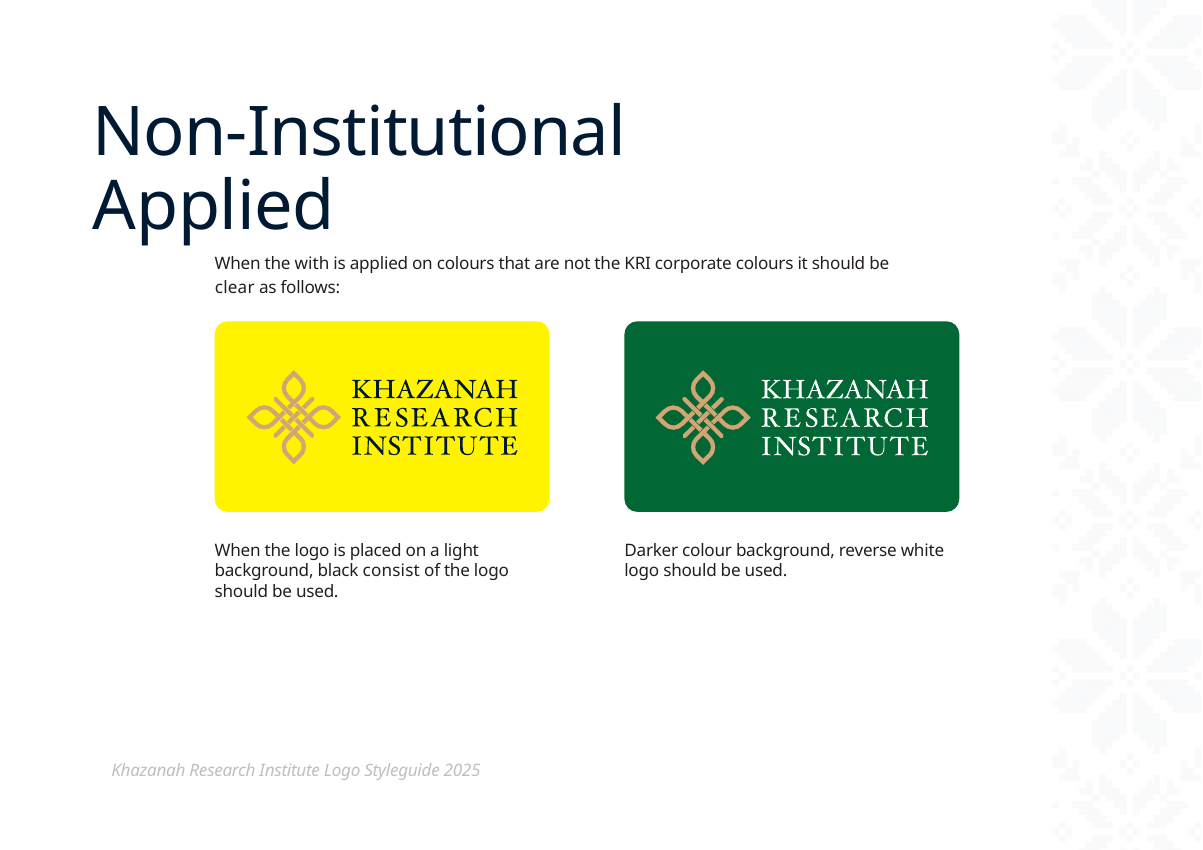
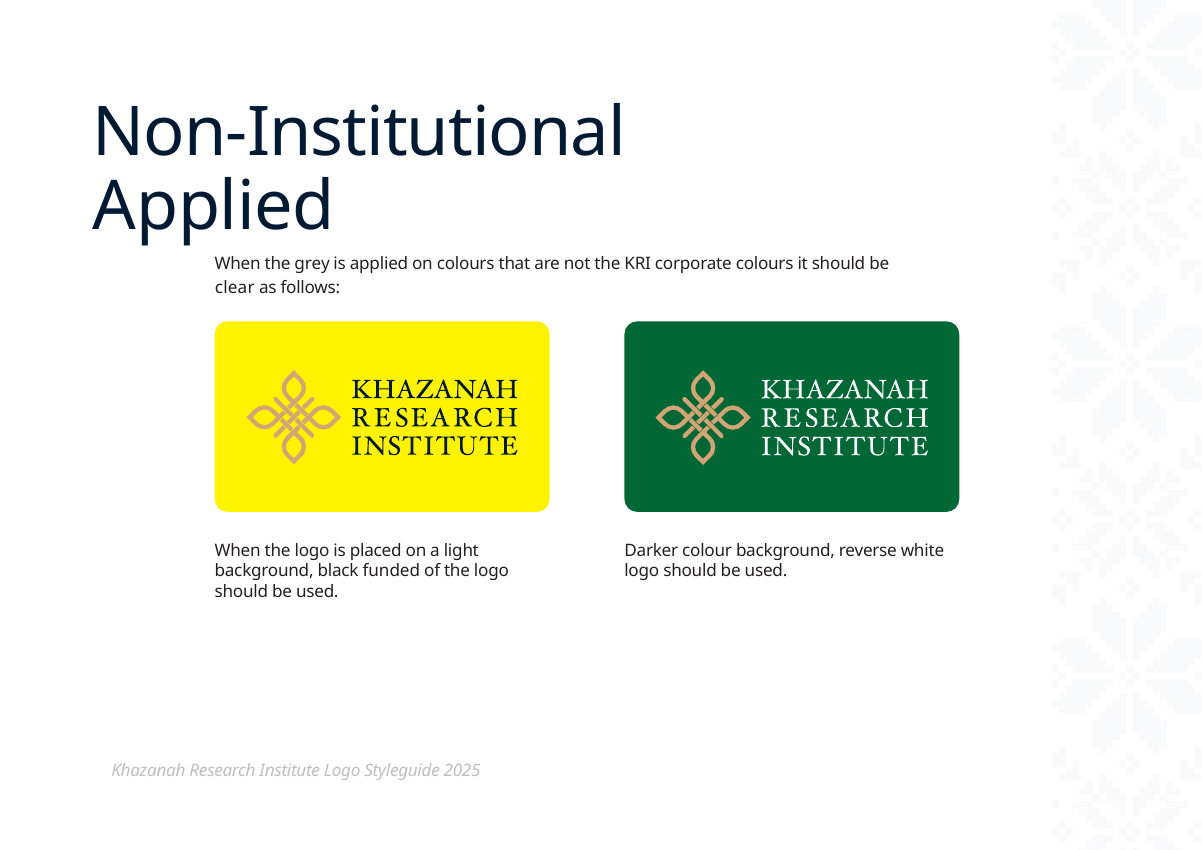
with: with -> grey (312, 263)
consist: consist -> funded (391, 571)
